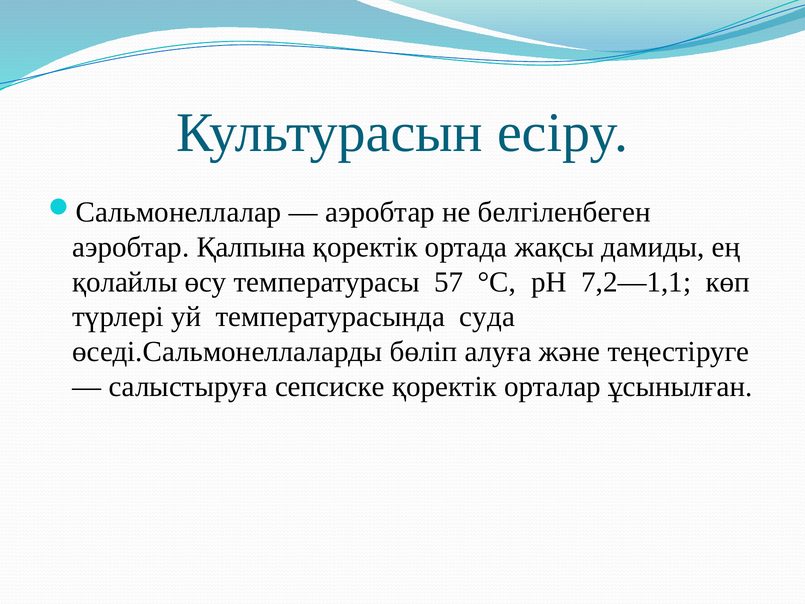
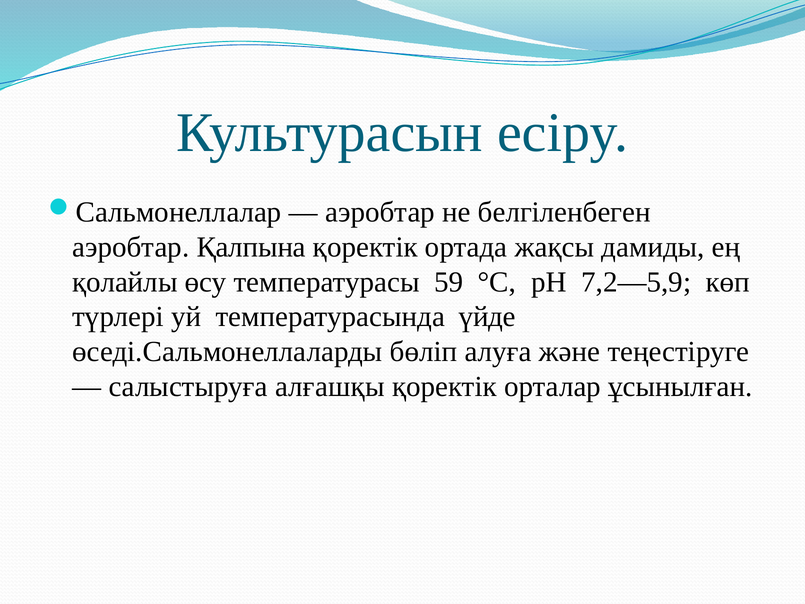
57: 57 -> 59 (449, 282)
7,2—1,1: 7,2—1,1 -> 7,2—5,9 (636, 282)
суда: суда -> үйде (487, 317)
сепсиске: сепсиске -> алғашқы (330, 386)
